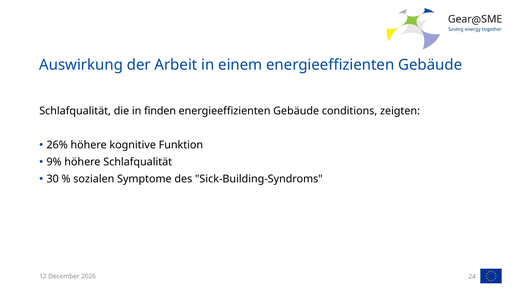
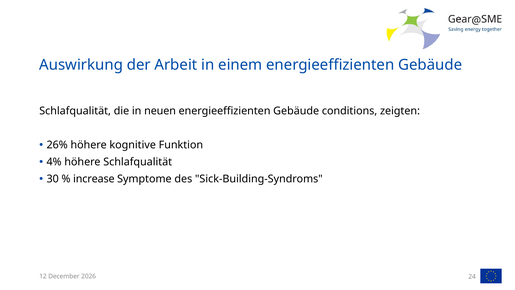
finden: finden -> neuen (160, 111)
9%: 9% -> 4% (54, 162)
sozialen: sozialen -> increase (94, 179)
